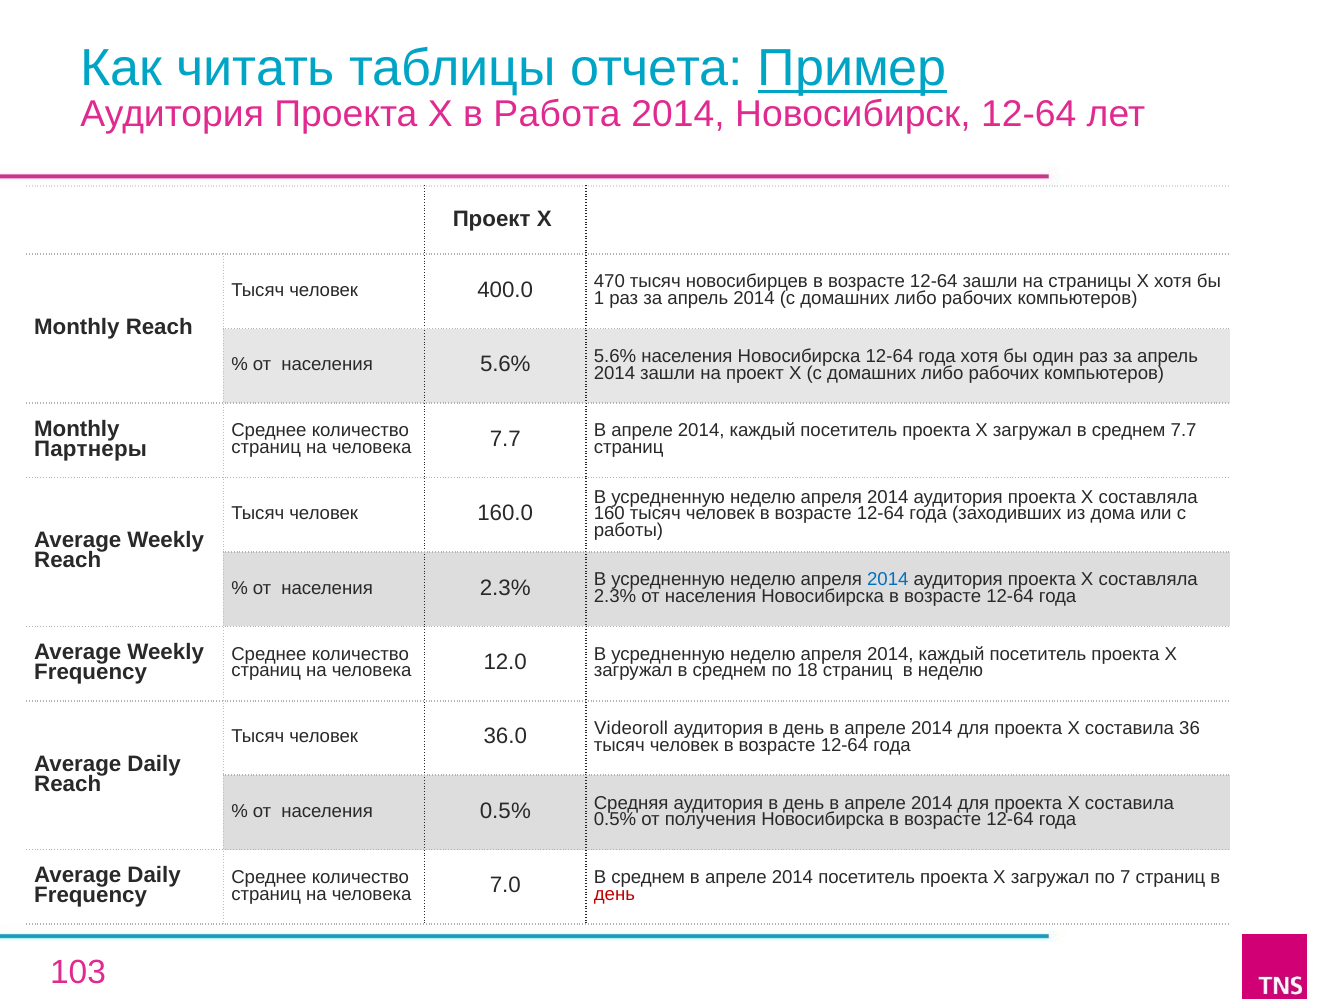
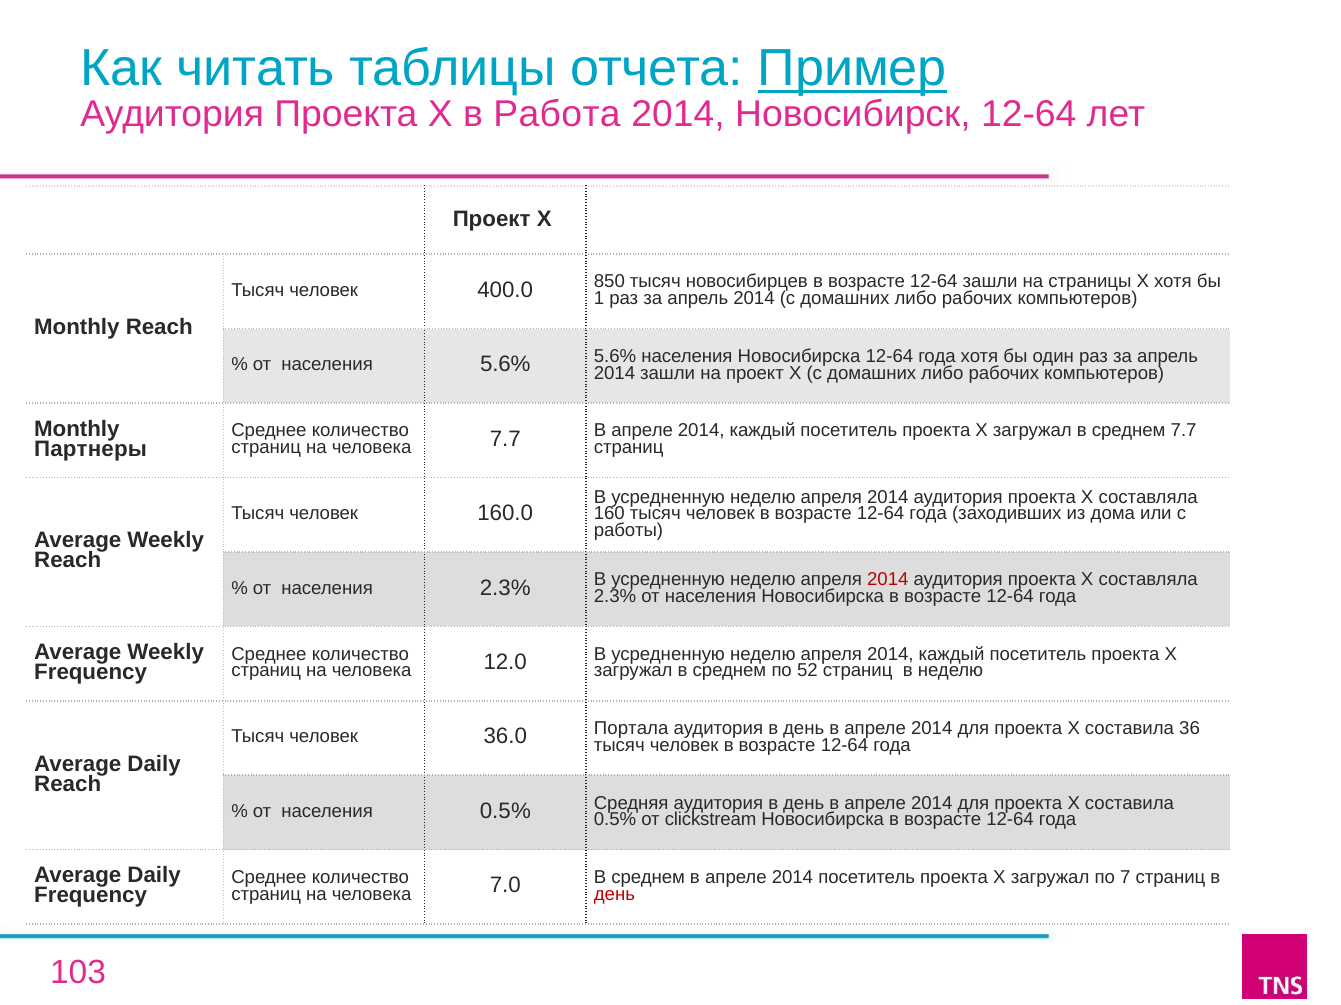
470: 470 -> 850 (609, 282)
2014 colour: blue -> red (888, 580)
18: 18 -> 52 (807, 671)
Videoroll: Videoroll -> Портала (631, 729)
получения: получения -> clickstream (711, 820)
